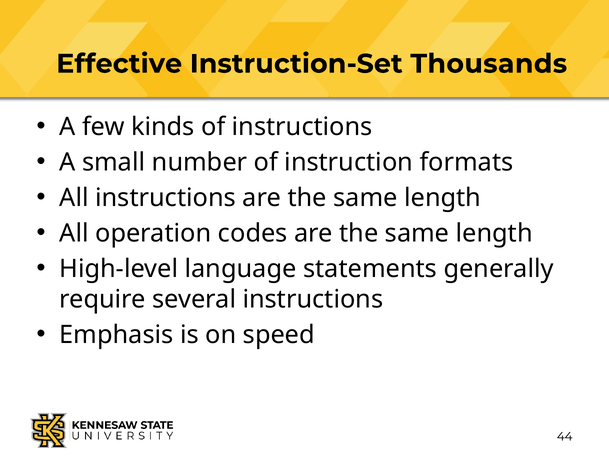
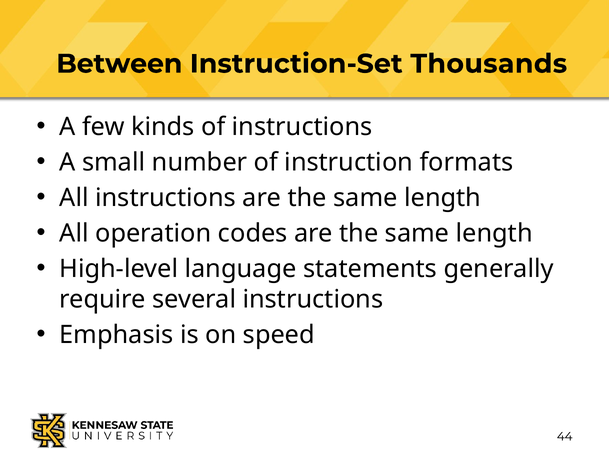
Effective: Effective -> Between (119, 64)
